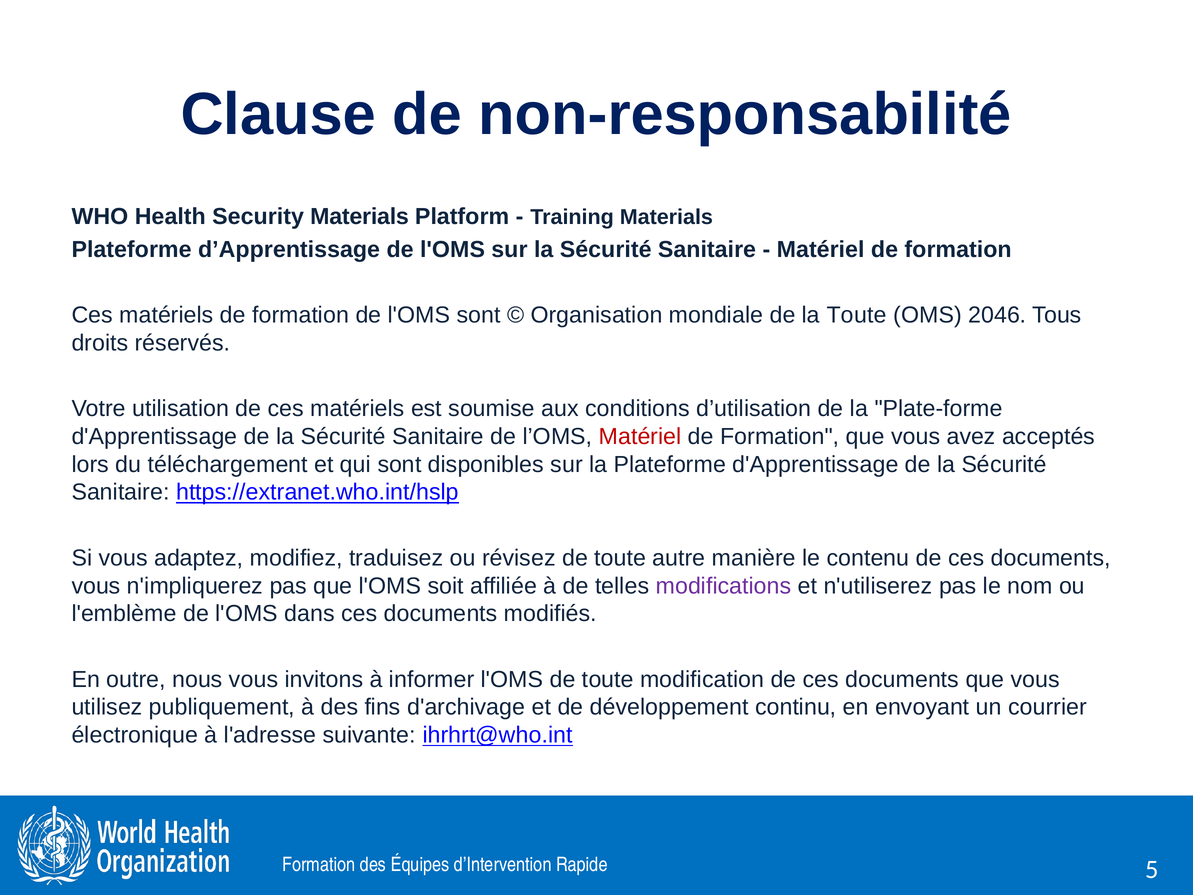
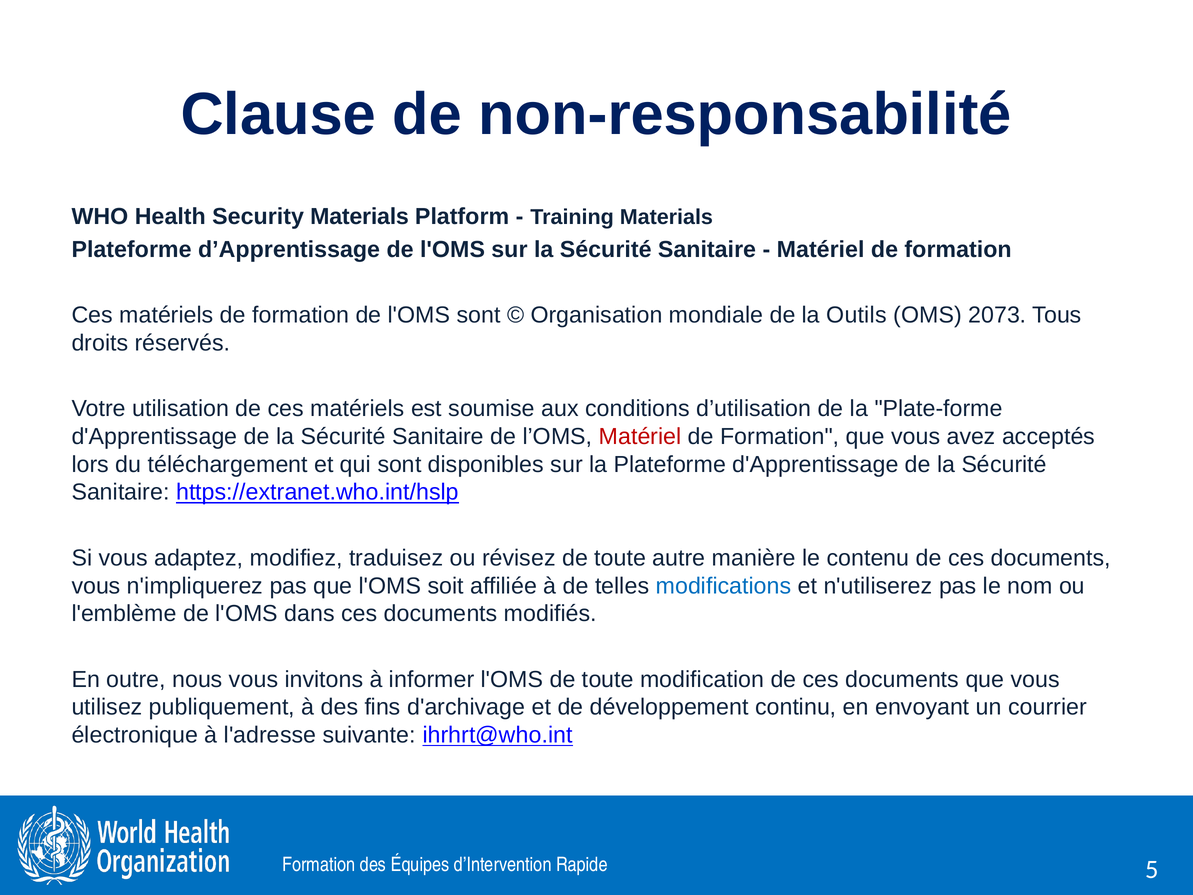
la Toute: Toute -> Outils (857, 315)
2046: 2046 -> 2073 (997, 315)
modifications colour: purple -> blue (724, 586)
